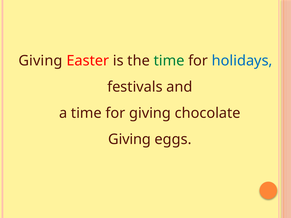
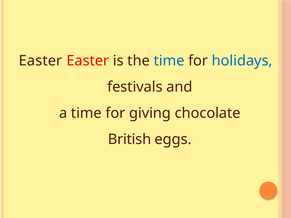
Giving: Giving -> Easter (40, 61)
time colour: green -> blue (169, 61)
Giving: Giving -> British (130, 139)
